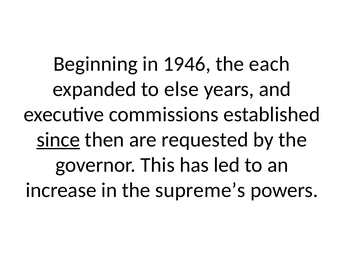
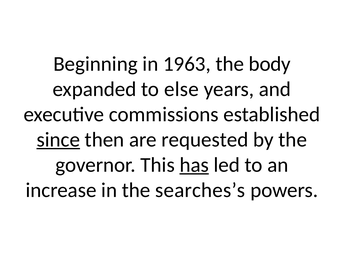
1946: 1946 -> 1963 (187, 64)
each: each -> body (270, 64)
has underline: none -> present (194, 165)
supreme’s: supreme’s -> searches’s (200, 190)
